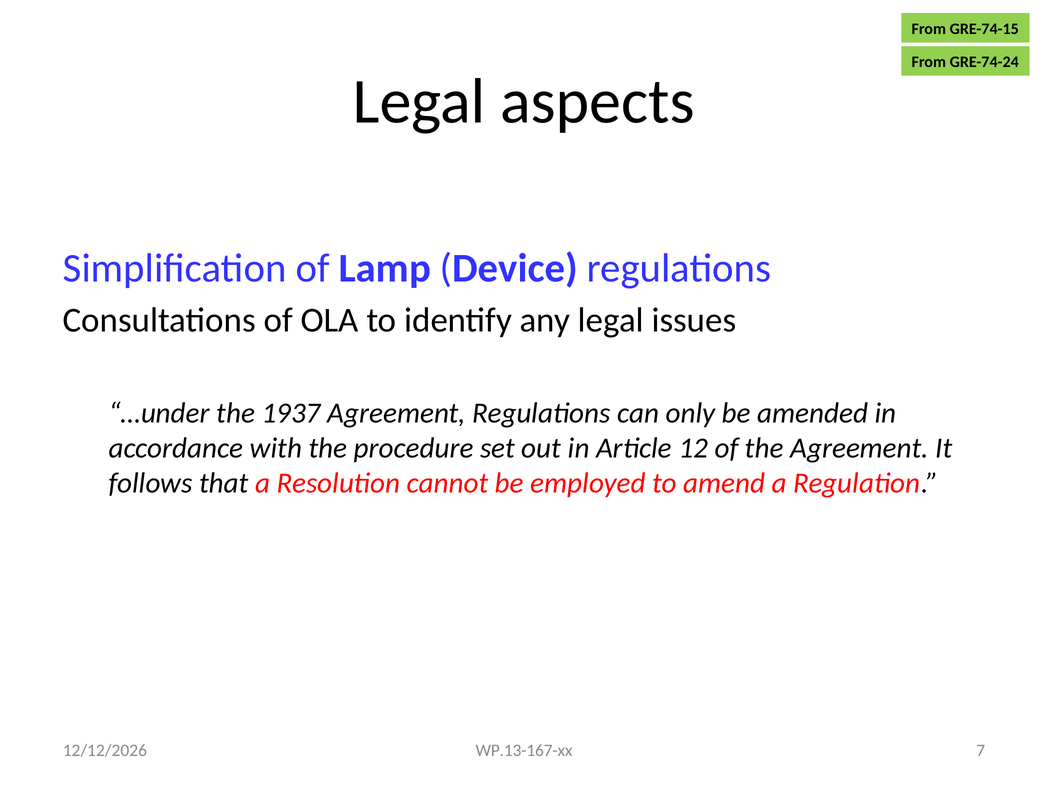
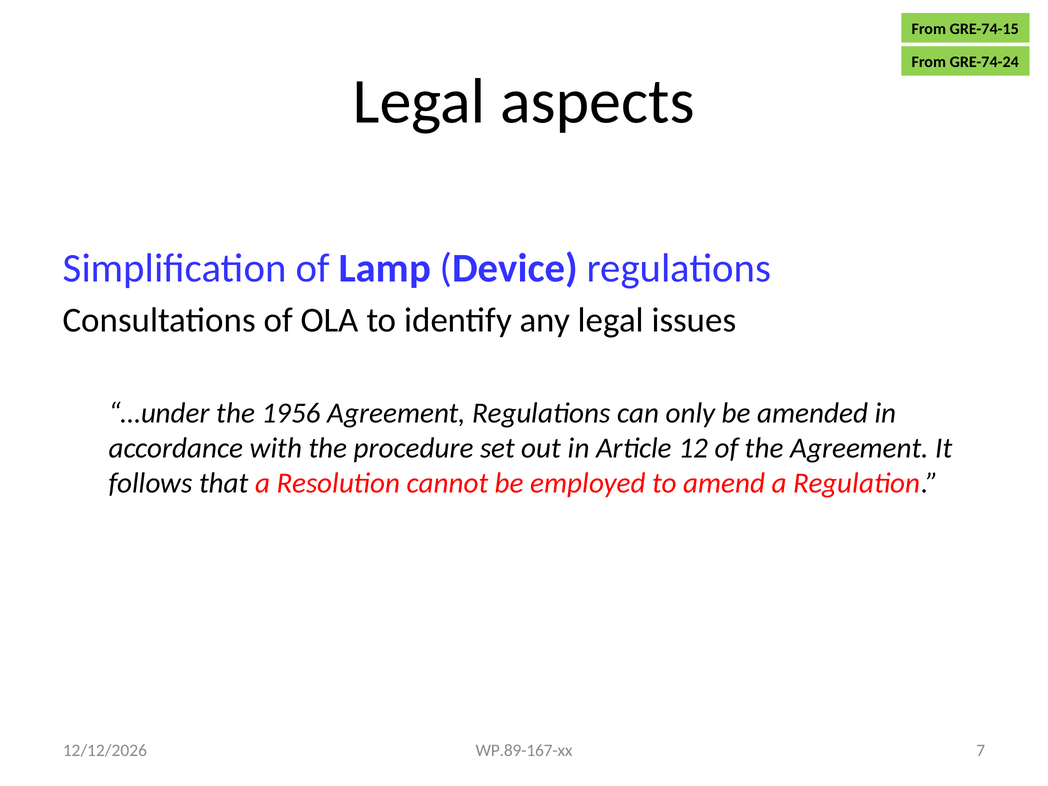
1937: 1937 -> 1956 (291, 413)
WP.13-167-xx: WP.13-167-xx -> WP.89-167-xx (524, 750)
